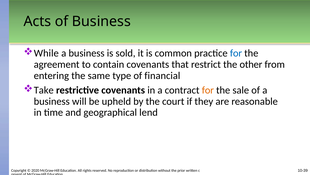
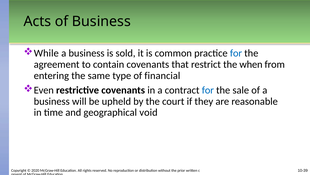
other: other -> when (251, 64)
Take: Take -> Even (44, 90)
for colour: orange -> blue (208, 90)
lend: lend -> void (149, 112)
